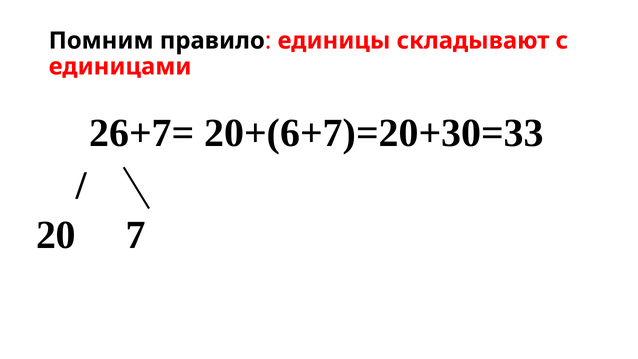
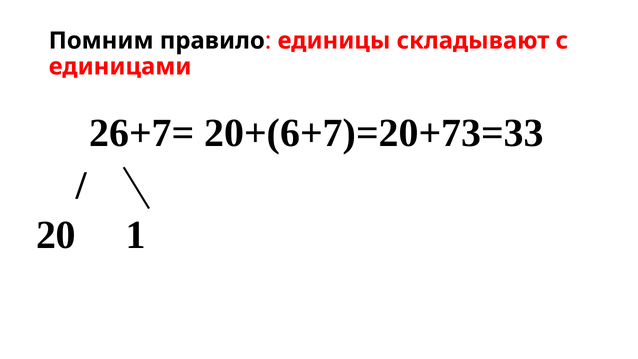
20+(6+7)=20+30=33: 20+(6+7)=20+30=33 -> 20+(6+7)=20+73=33 (374, 133)
7: 7 -> 1 (136, 235)
